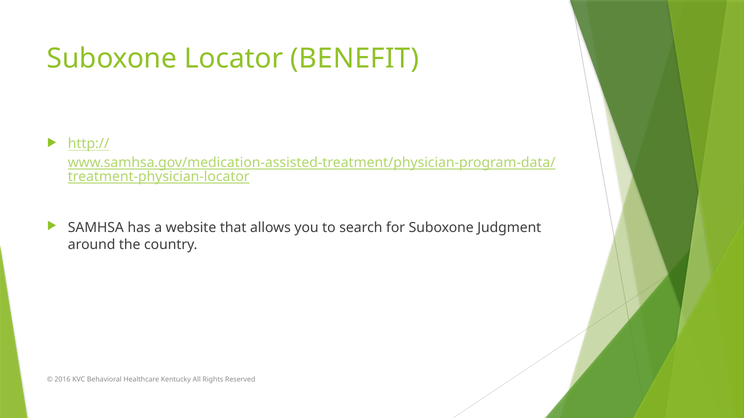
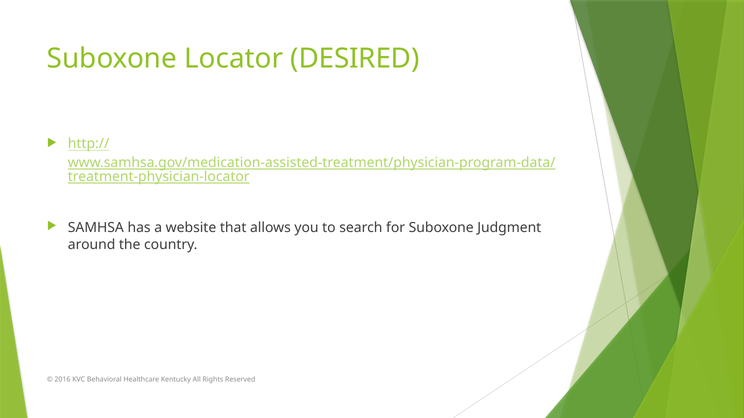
BENEFIT: BENEFIT -> DESIRED (355, 59)
